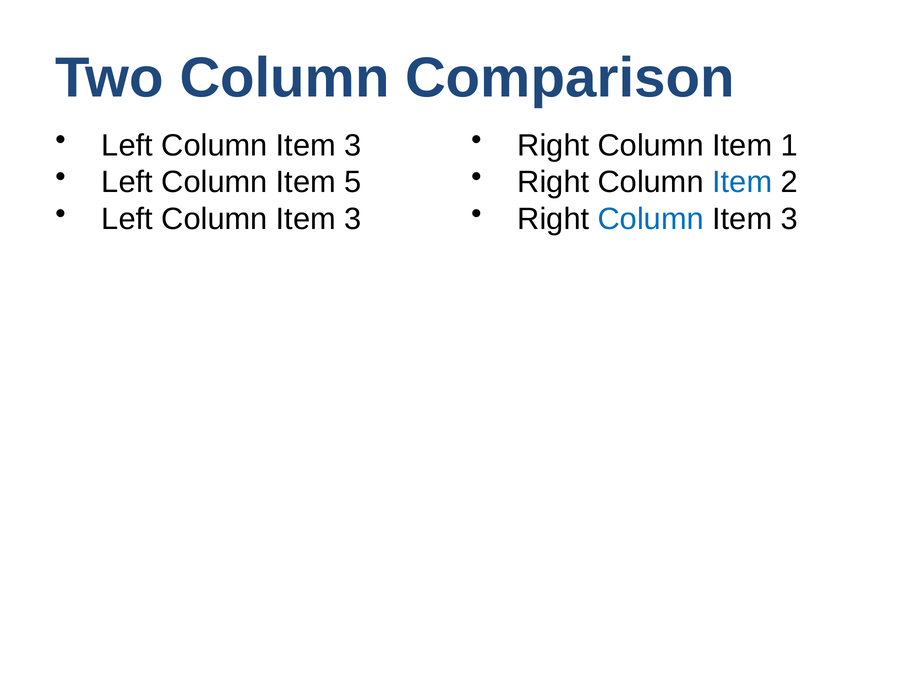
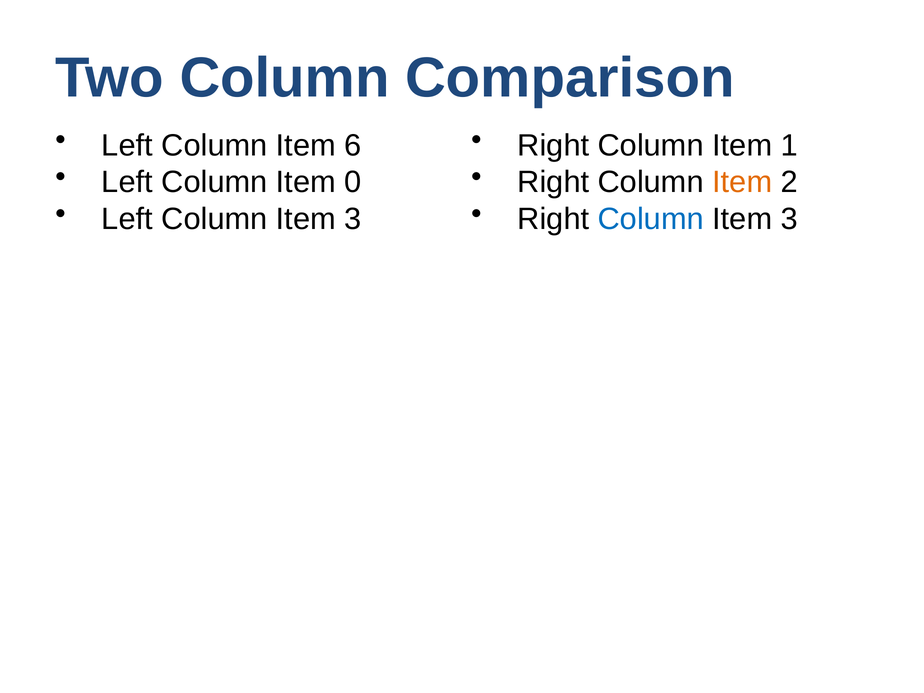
3: 3 -> 6 (353, 145)
5: 5 -> 0 (353, 182)
Item colour: blue -> orange (742, 182)
